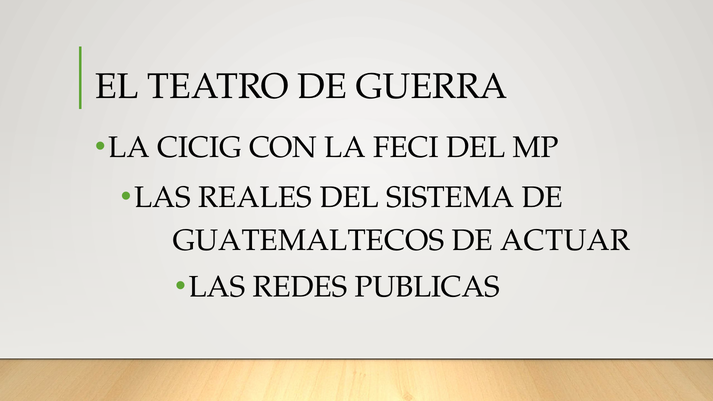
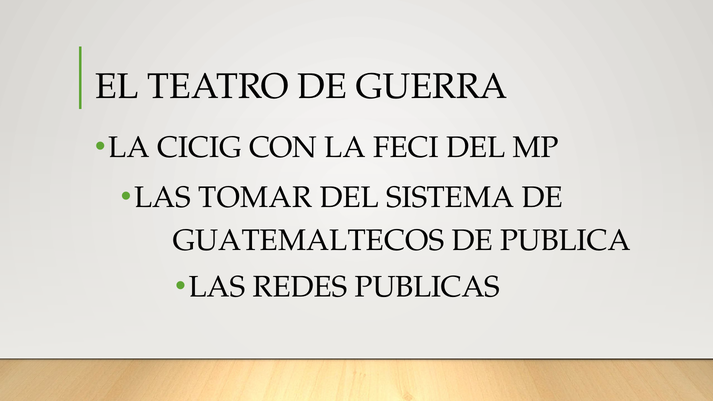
REALES: REALES -> TOMAR (255, 198)
ACTUAR: ACTUAR -> PUBLICA (565, 240)
